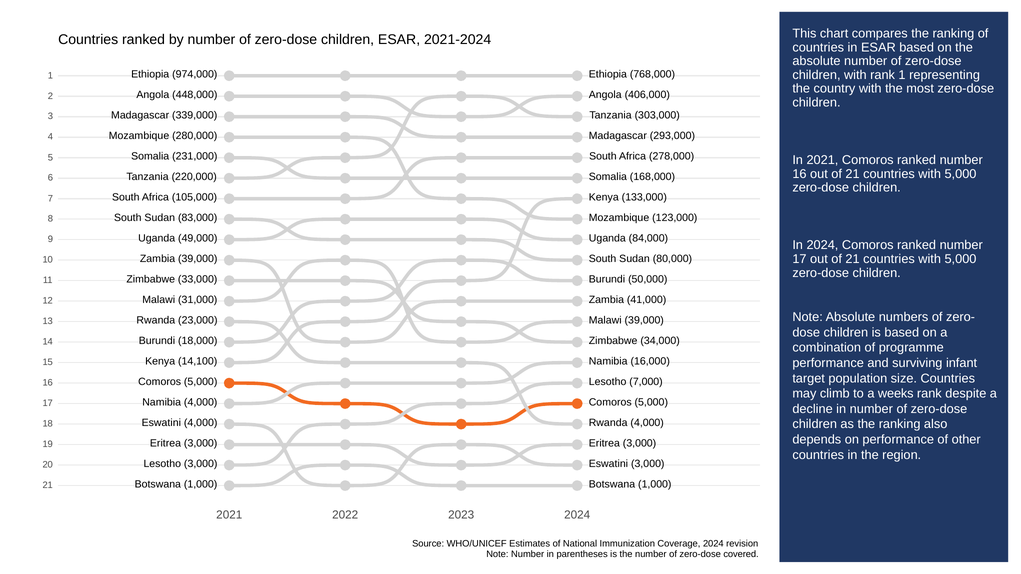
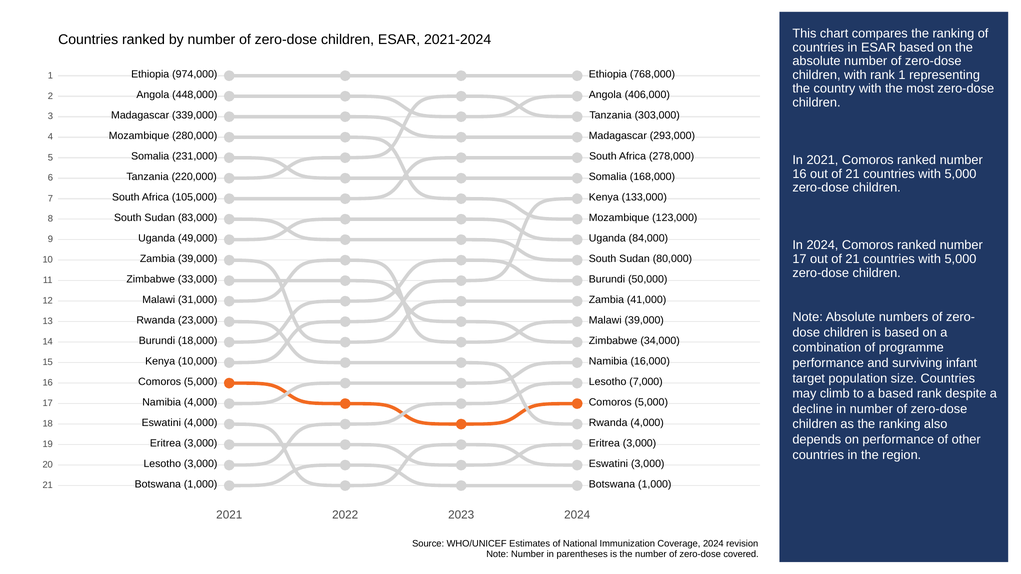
14,100: 14,100 -> 10,000 (198, 361)
a weeks: weeks -> based (896, 394)
